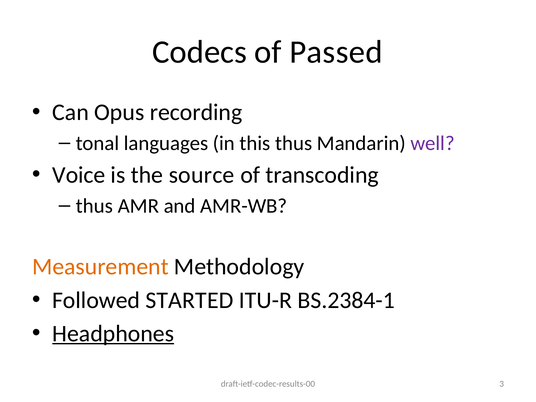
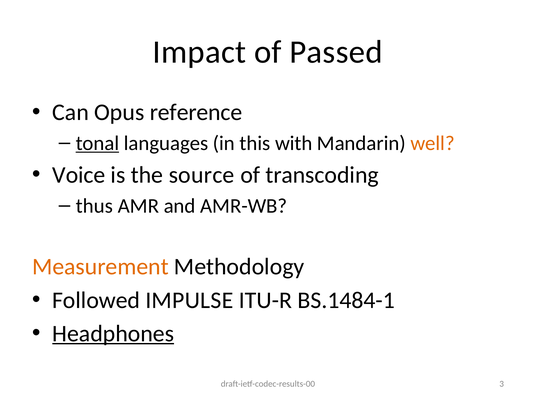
Codecs: Codecs -> Impact (199, 52)
recording: recording -> reference (196, 112)
tonal underline: none -> present (97, 143)
this thus: thus -> with (294, 143)
well colour: purple -> orange (433, 143)
STARTED: STARTED -> IMPULSE (189, 300)
BS.2384-1: BS.2384-1 -> BS.1484-1 (346, 300)
